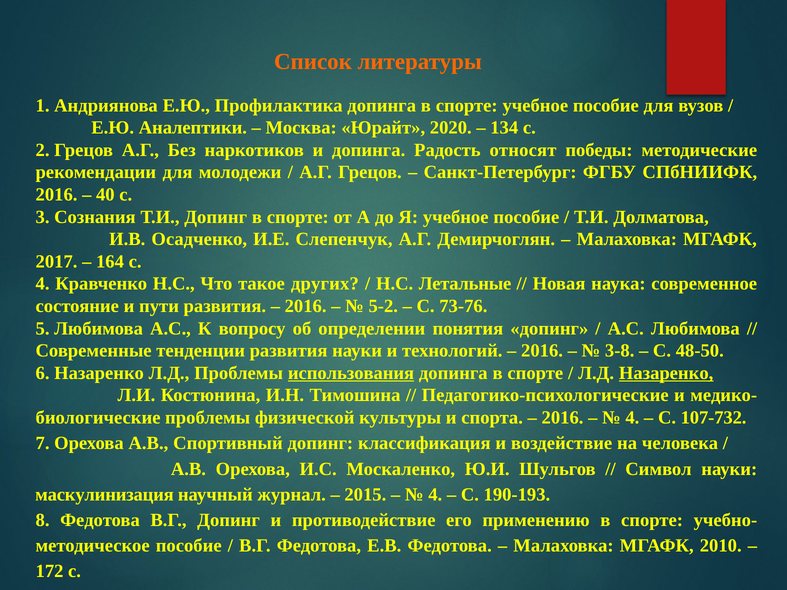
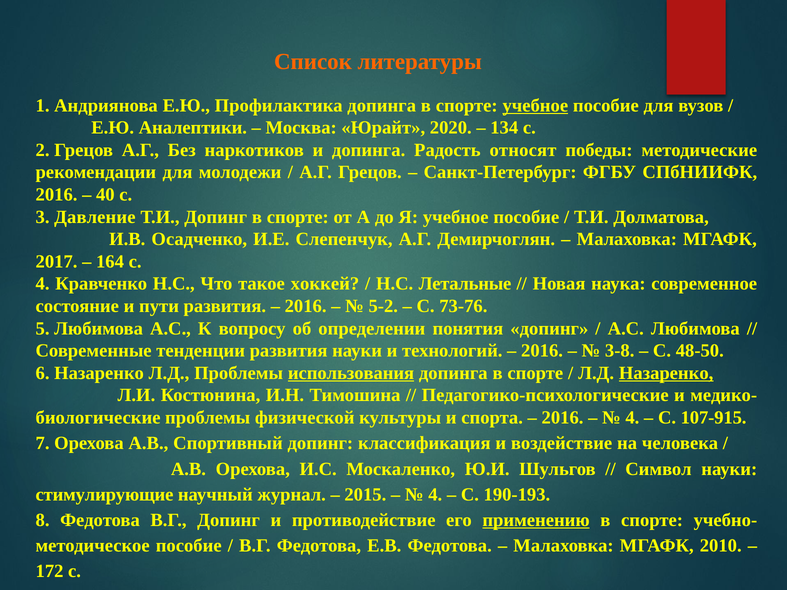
учебное underline: none -> present (535, 106)
Сознания: Сознания -> Давление (95, 217)
других: других -> хоккей (325, 284)
107-732: 107-732 -> 107-915 (714, 418)
маскулинизация: маскулинизация -> стимулирующие (104, 495)
применению underline: none -> present (536, 520)
